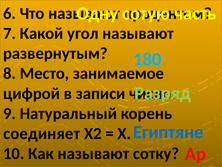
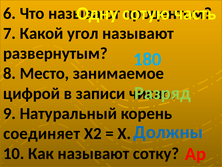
Египтяне: Египтяне -> Должны (168, 132)
